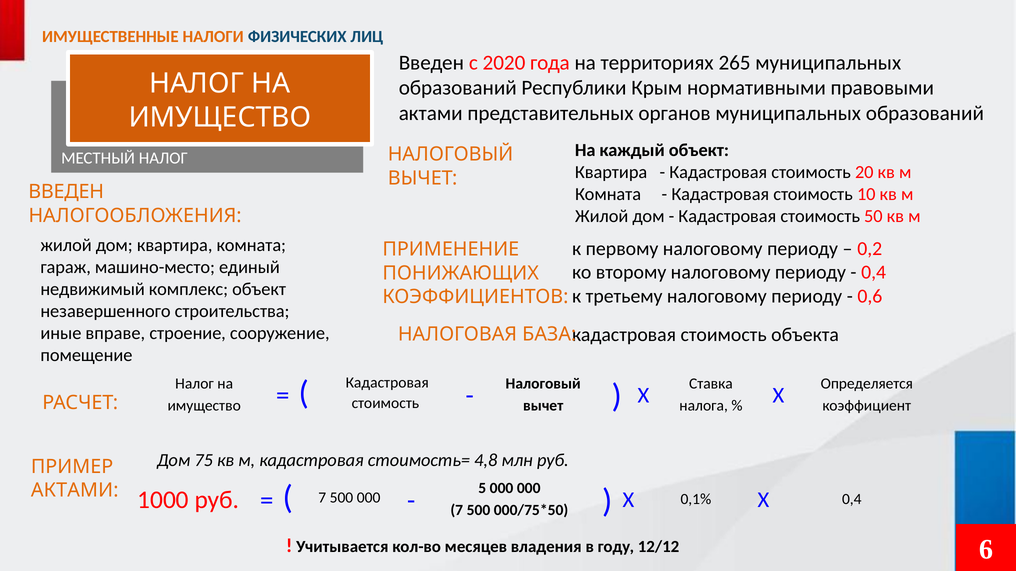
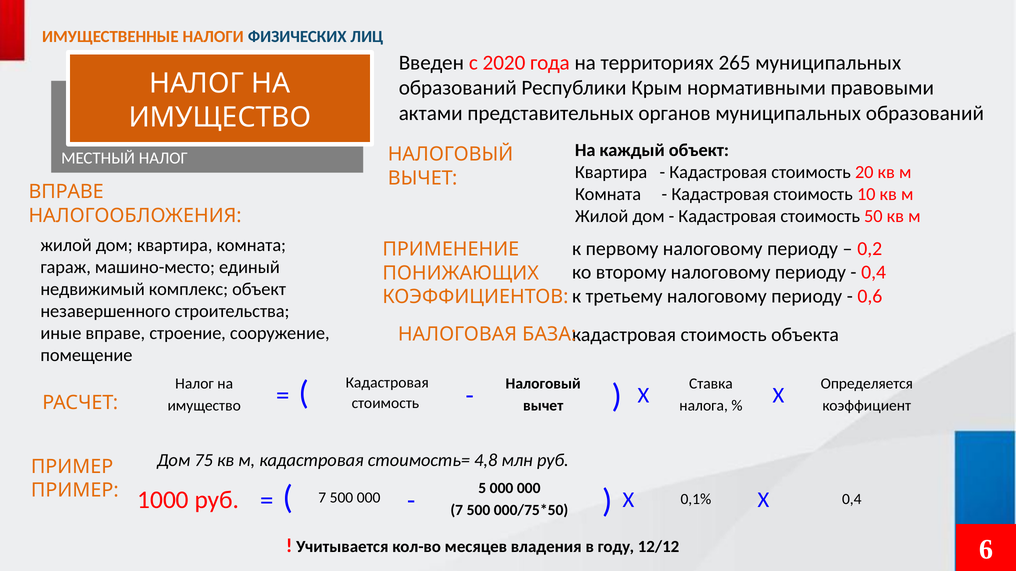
ВВЕДЕН: ВВЕДЕН -> ВПРАВЕ (66, 192)
АКТАМИ: АКТАМИ -> ПРИМЕР (75, 491)
